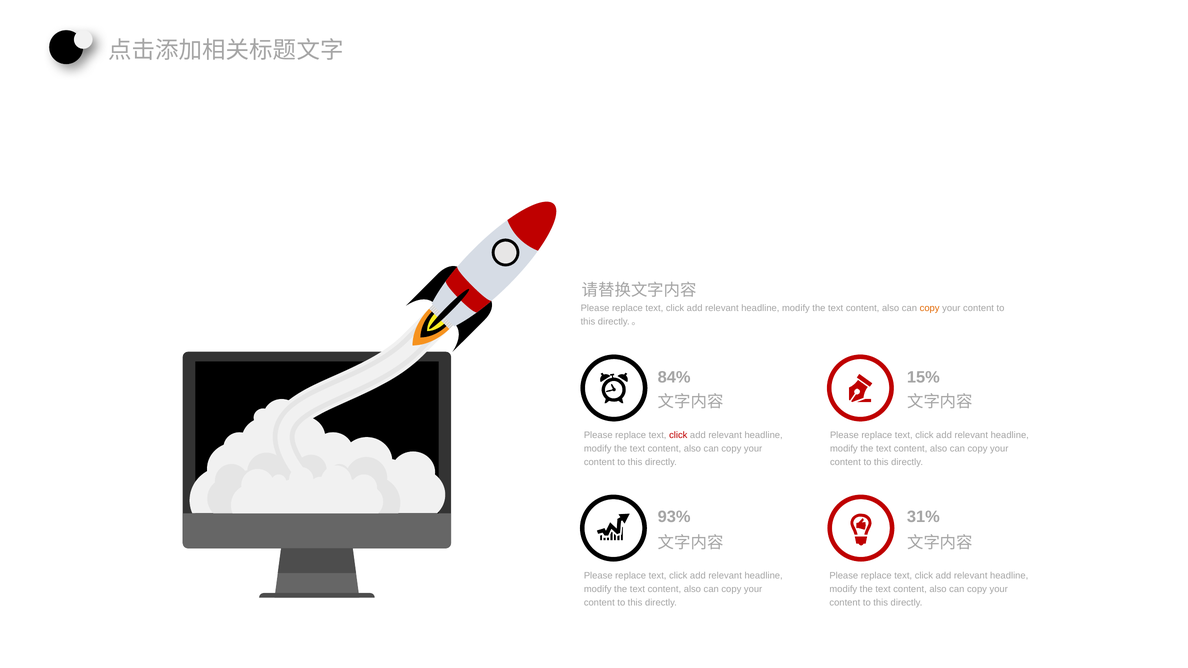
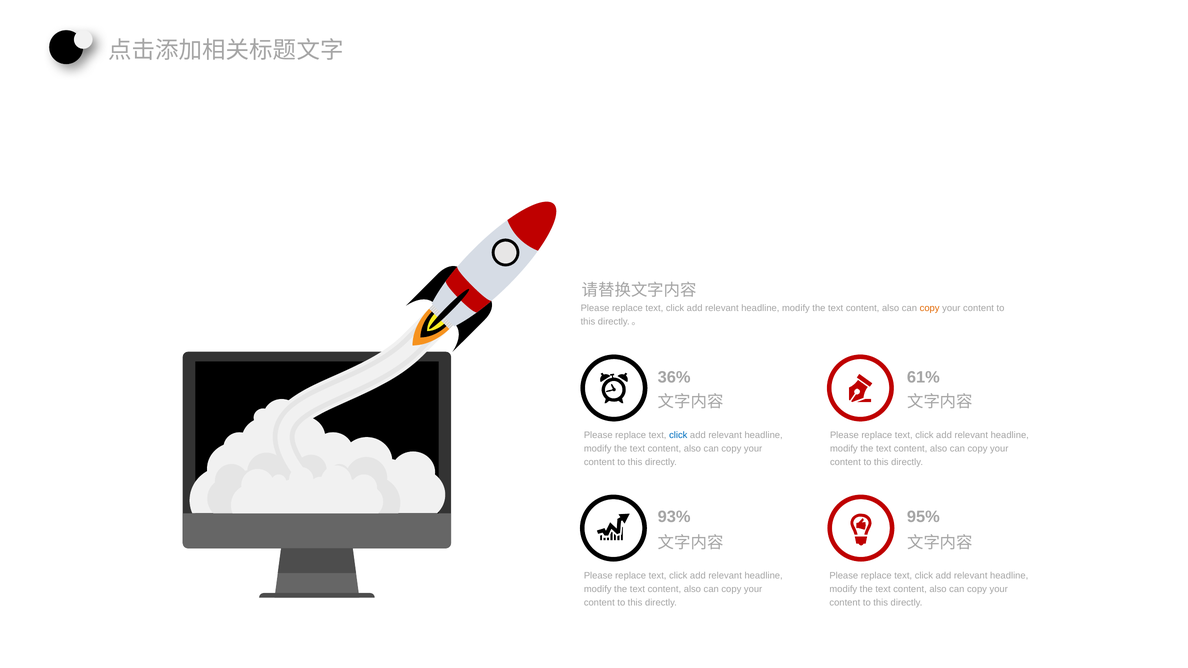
84%: 84% -> 36% (674, 377)
15%: 15% -> 61% (923, 377)
click colour: red -> blue (678, 435)
31%: 31% -> 95% (923, 517)
